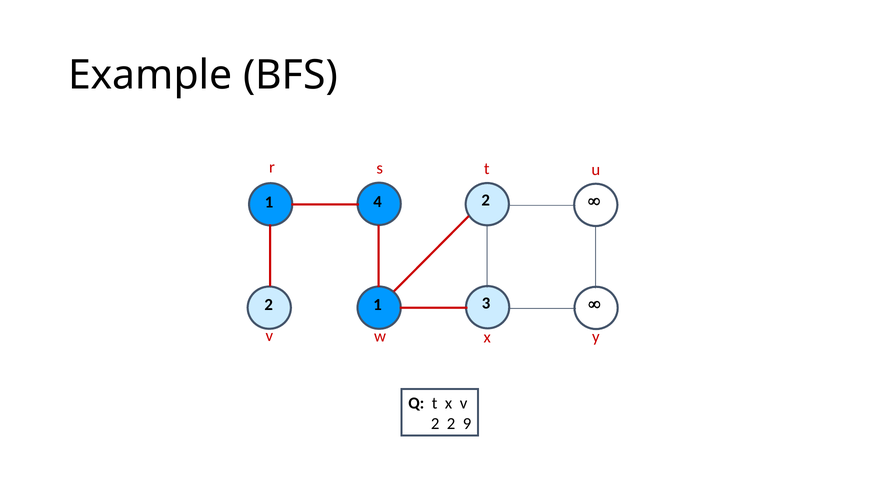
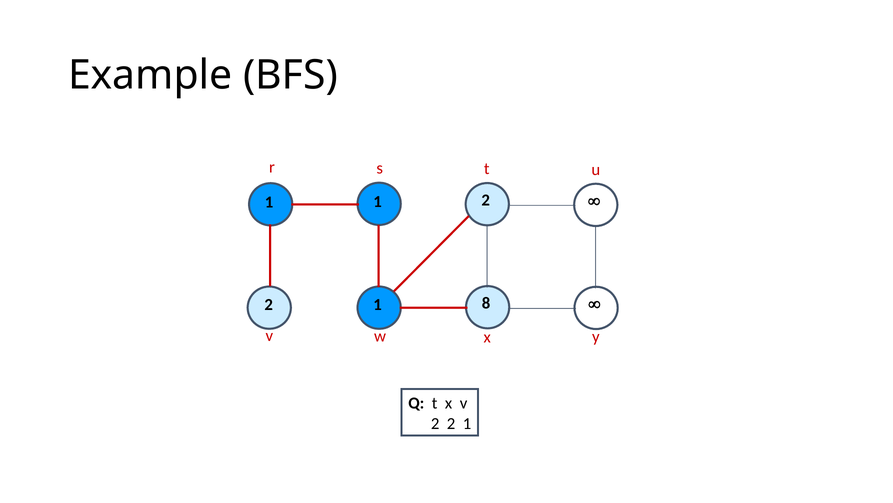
4: 4 -> 1 (378, 202)
3: 3 -> 8 (486, 303)
2 9: 9 -> 1 (467, 423)
